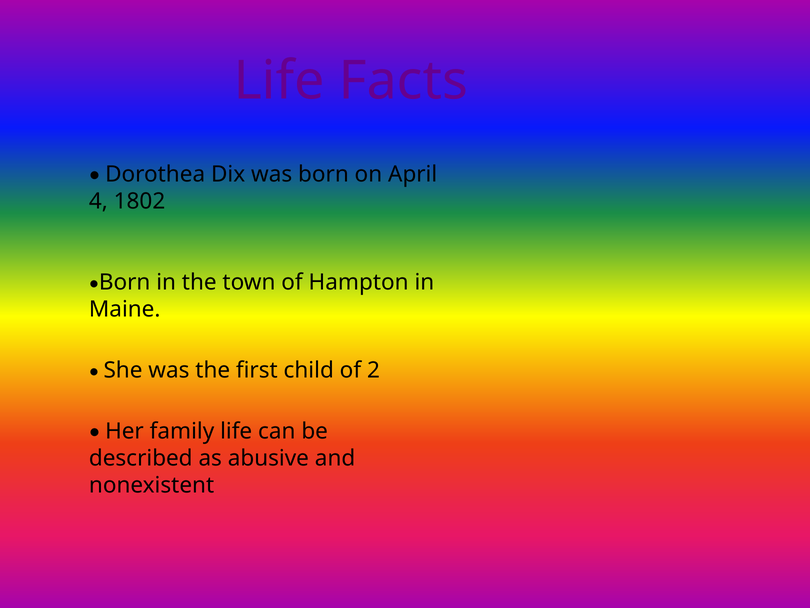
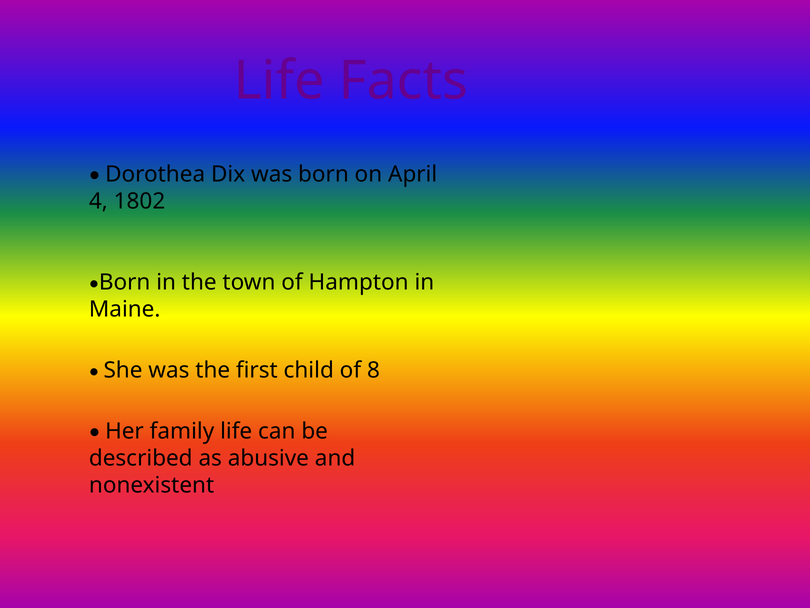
2: 2 -> 8 (373, 370)
